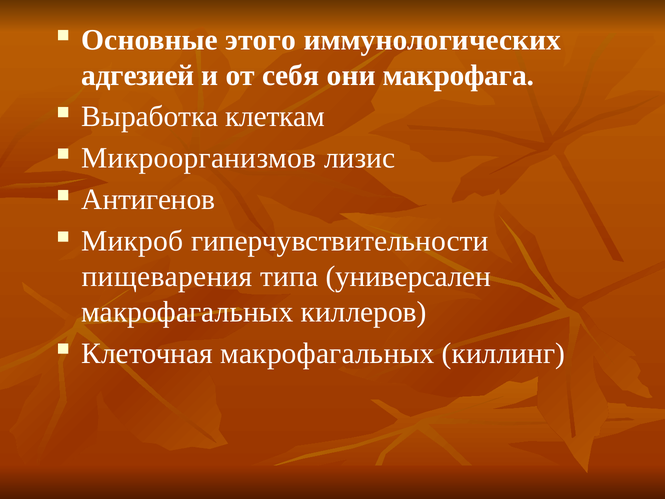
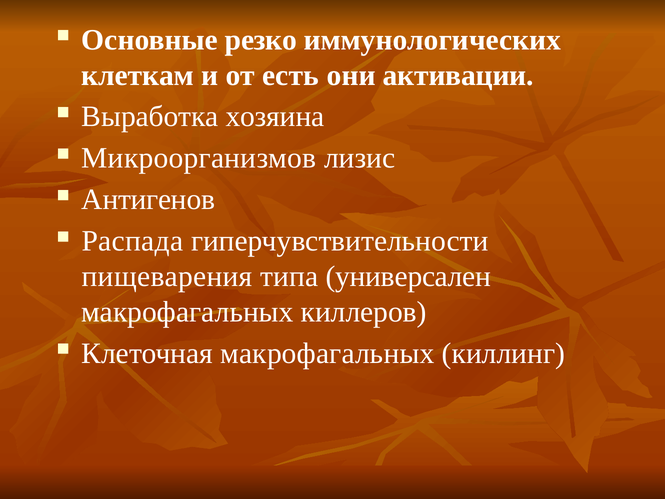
этого: этого -> резко (261, 40)
адгезией: адгезией -> клеткам (138, 75)
себя: себя -> есть (291, 75)
макрофага: макрофага -> активации (458, 75)
клеткам: клеткам -> хозяина (275, 117)
Микроб: Микроб -> Распада (132, 241)
